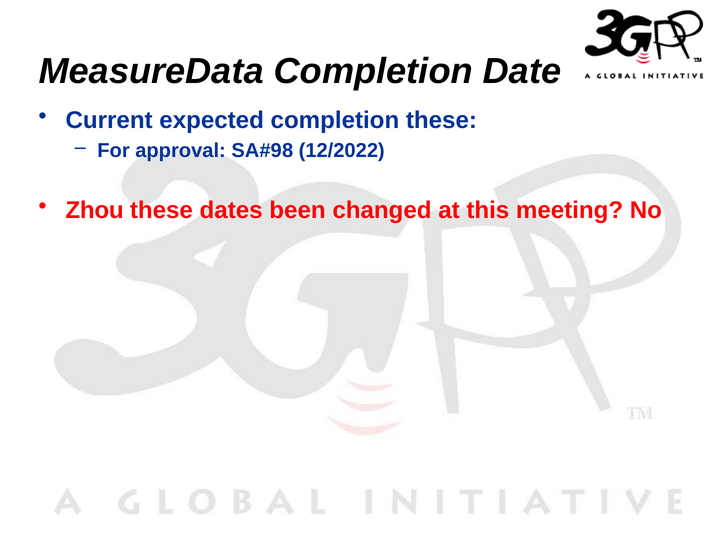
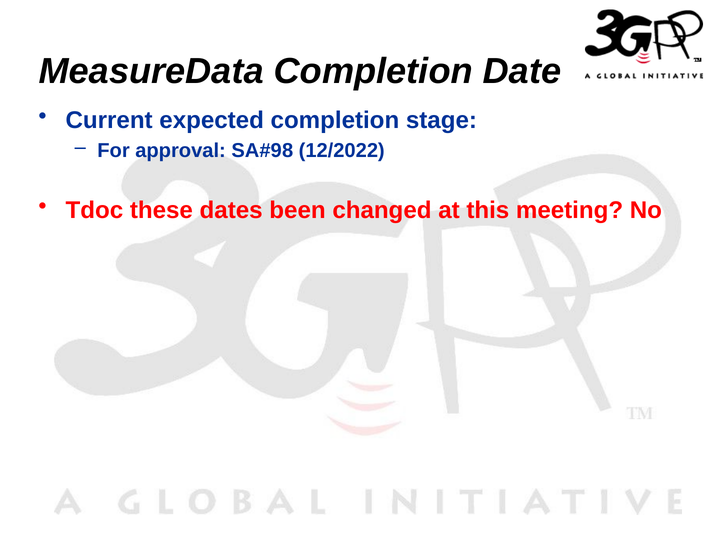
completion these: these -> stage (441, 120)
Zhou: Zhou -> Tdoc (94, 210)
